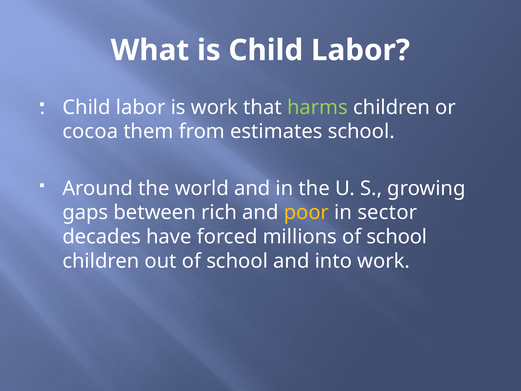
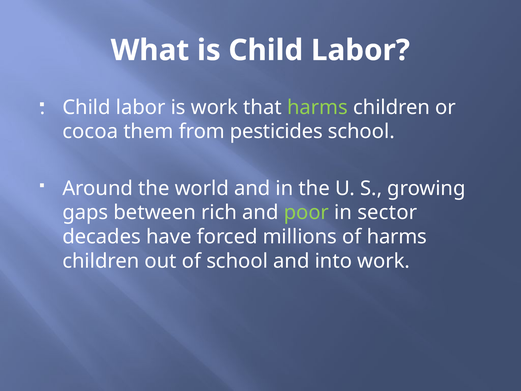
estimates: estimates -> pesticides (276, 132)
poor colour: yellow -> light green (306, 212)
millions of school: school -> harms (397, 237)
